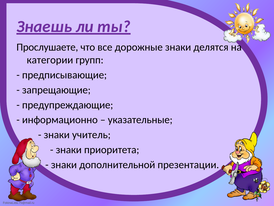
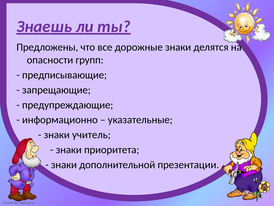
Прослушаете: Прослушаете -> Предложены (47, 47)
категории: категории -> опасности (50, 60)
